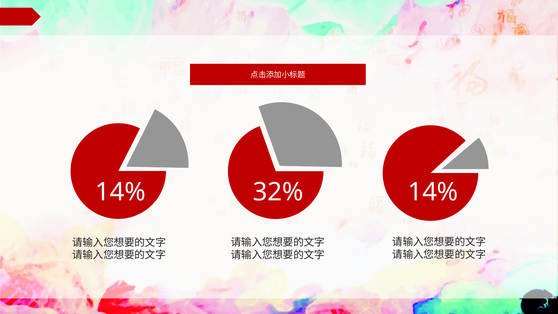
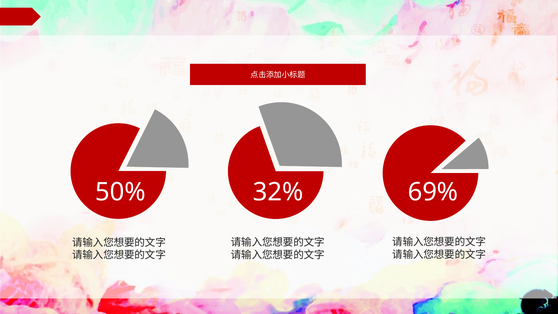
14%: 14% -> 50% (121, 192)
32% 14%: 14% -> 69% (433, 192)
